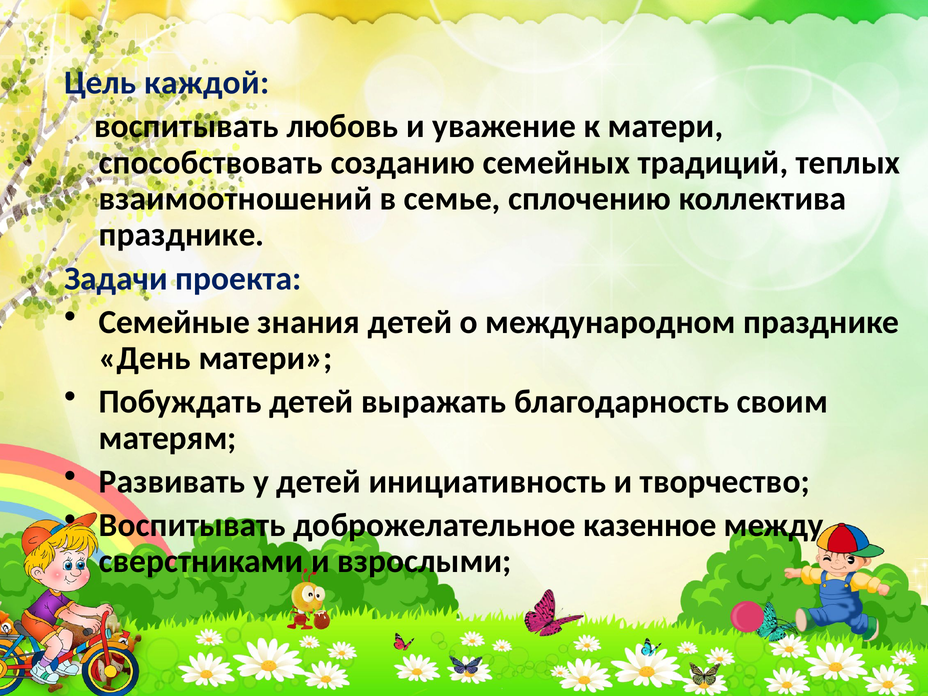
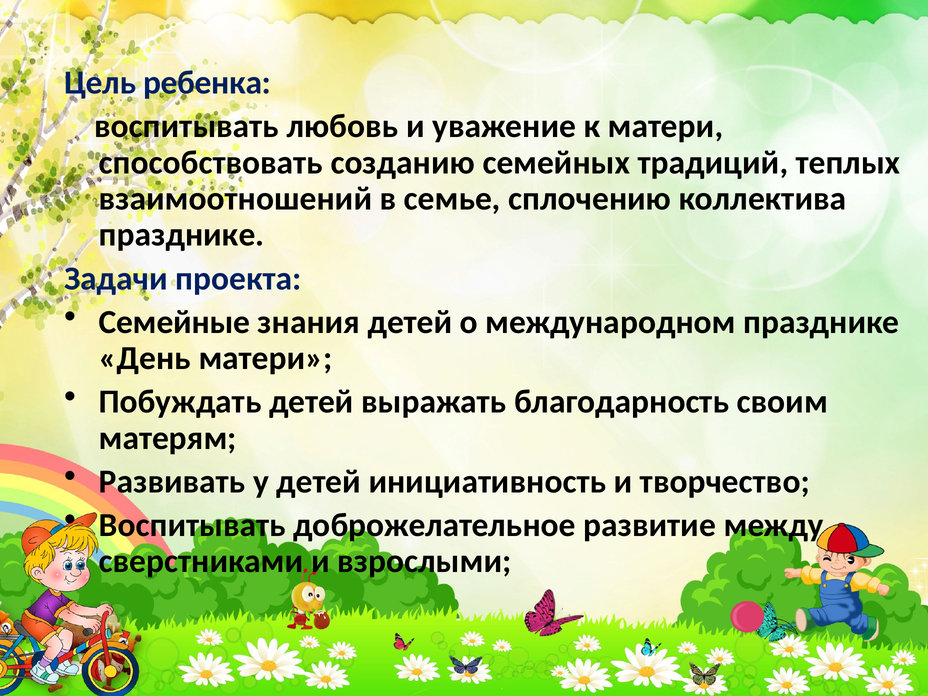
каждой: каждой -> ребенка (207, 83)
казенное: казенное -> развитие (650, 525)
